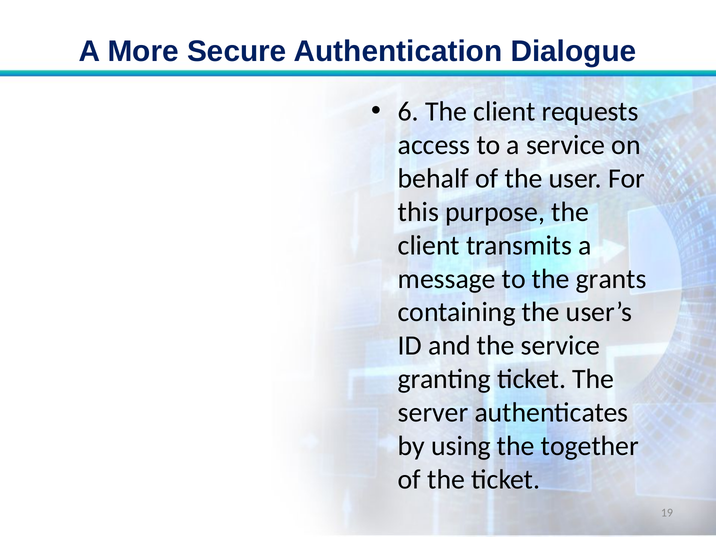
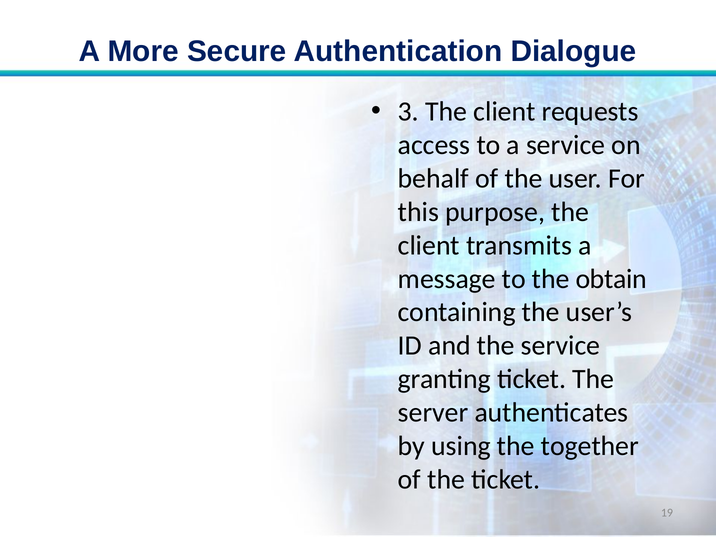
6: 6 -> 3 (408, 112)
grants: grants -> obtain (611, 279)
